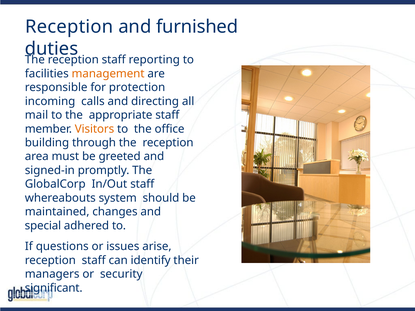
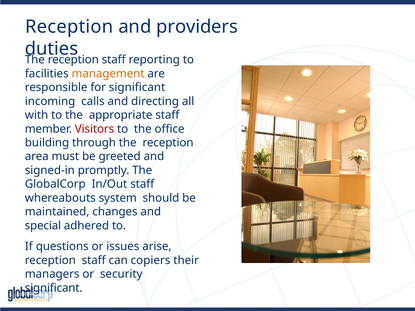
furnished: furnished -> providers (197, 27)
for protection: protection -> significant (137, 87)
mail: mail -> with (37, 115)
Visitors colour: orange -> red (95, 129)
identify: identify -> copiers (151, 260)
